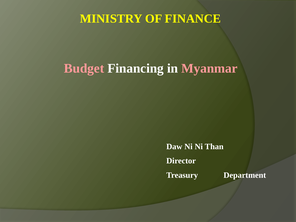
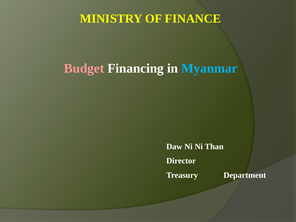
Myanmar colour: pink -> light blue (209, 68)
